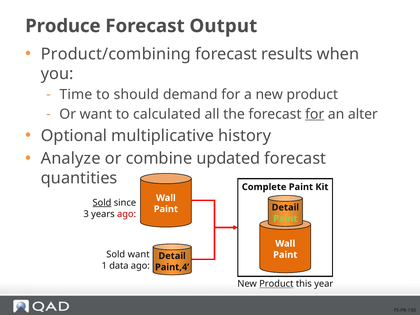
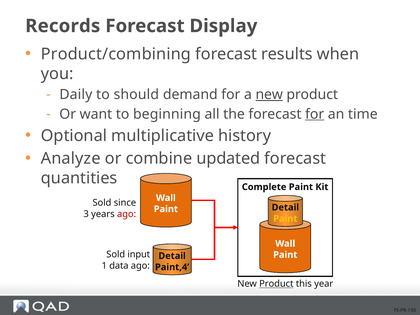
Produce: Produce -> Records (63, 26)
Output: Output -> Display (223, 26)
Time: Time -> Daily (76, 94)
new underline: none -> present (269, 94)
calculated: calculated -> beginning (167, 114)
alter: alter -> time (363, 114)
Sold underline: present -> none (102, 203)
Paint colour: light green -> yellow (285, 219)
Sold want: want -> input (139, 254)
